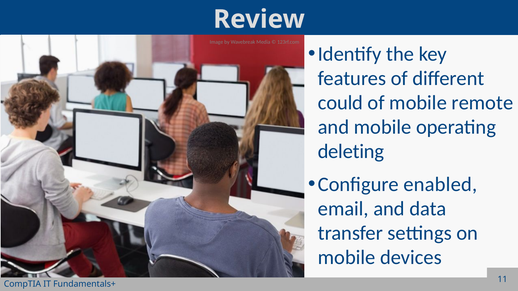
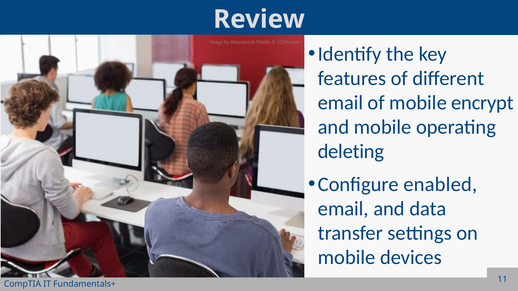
could: could -> email (340, 103)
remote: remote -> encrypt (482, 103)
